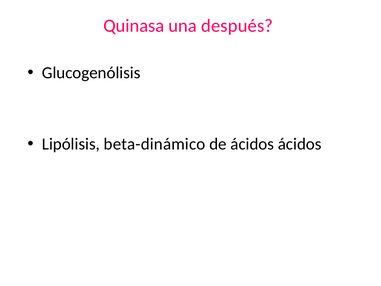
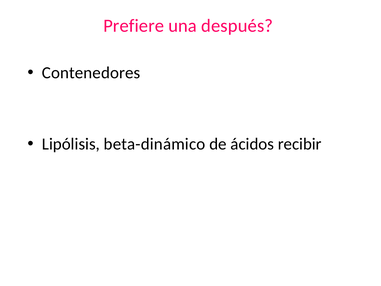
Quinasa: Quinasa -> Prefiere (134, 26)
Glucogenólisis: Glucogenólisis -> Contenedores (91, 73)
ácidos ácidos: ácidos -> recibir (300, 144)
